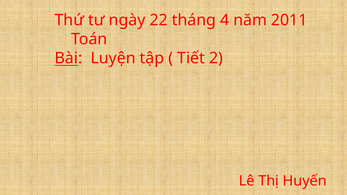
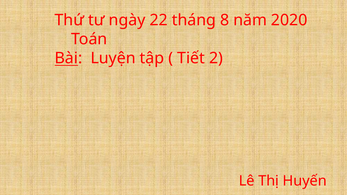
4: 4 -> 8 (225, 20)
2011: 2011 -> 2020 (289, 20)
